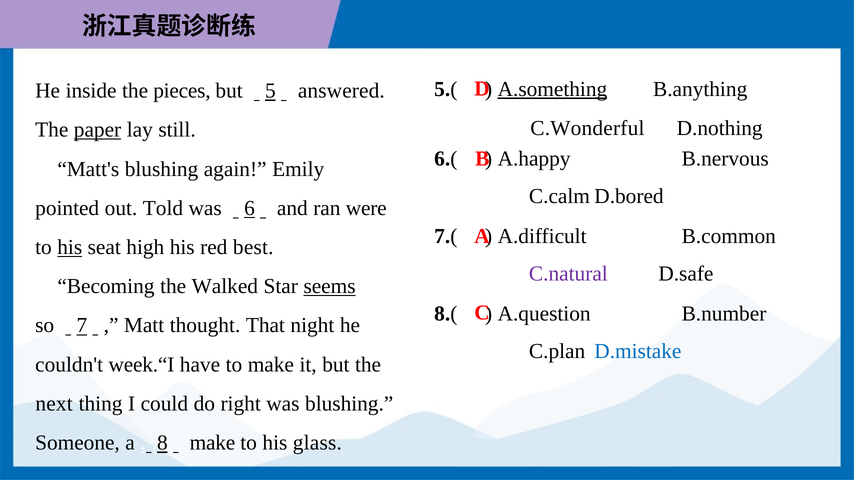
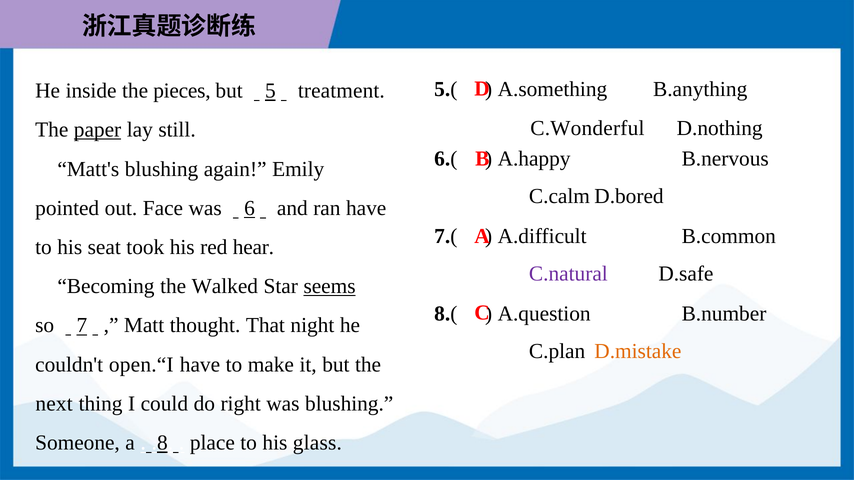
A.something underline: present -> none (552, 89)
answered: answered -> treatment (341, 91)
Told: Told -> Face (163, 208)
ran were: were -> have (366, 208)
his underline: present -> none (70, 247)
high: high -> took (145, 247)
best: best -> hear (253, 247)
D.mistake colour: blue -> orange (638, 351)
week.“I: week.“I -> open.“I (141, 365)
make: make -> place (212, 443)
